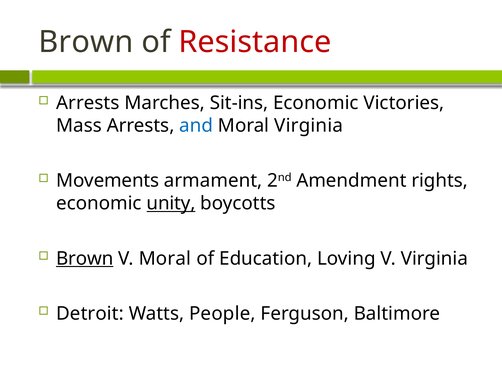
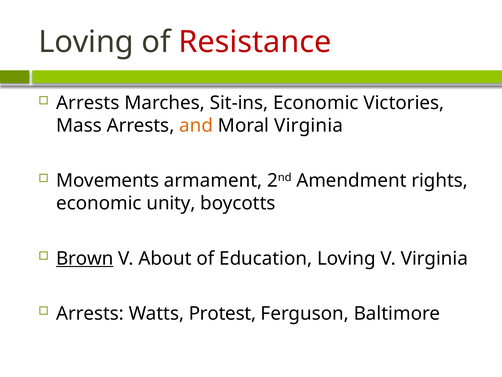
Brown: Brown -> Loving (86, 42)
and colour: blue -> orange (196, 126)
unity underline: present -> none (171, 203)
V Moral: Moral -> About (165, 258)
Detroit: Detroit -> Arrests (90, 313)
People: People -> Protest (222, 313)
